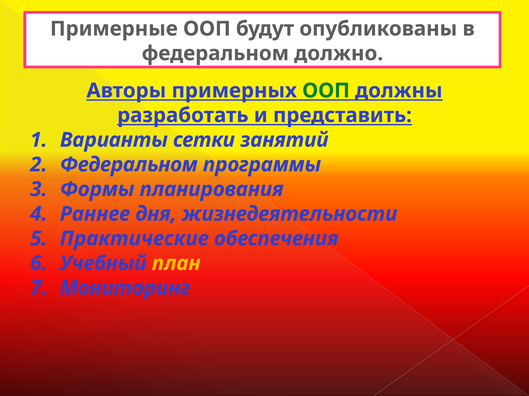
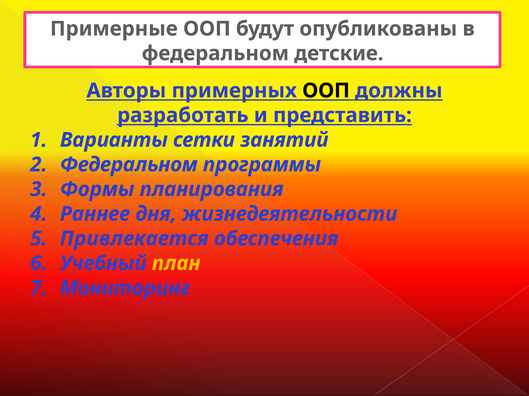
должно: должно -> детские (339, 54)
ООП colour: green -> black (326, 91)
Практические: Практические -> Привлекается (134, 239)
